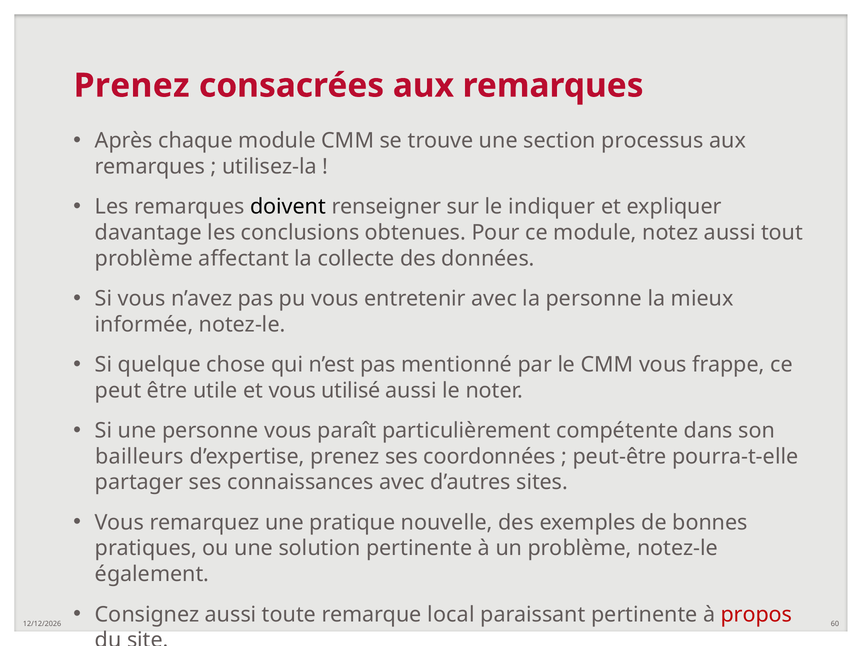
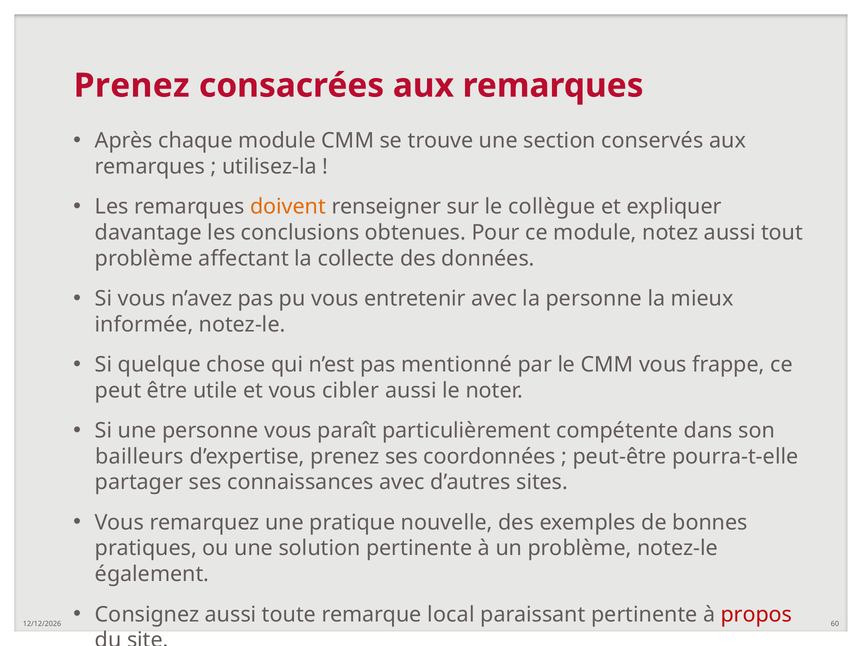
processus: processus -> conservés (652, 141)
doivent colour: black -> orange (288, 207)
indiquer: indiquer -> collègue (552, 207)
utilisé: utilisé -> cibler (351, 391)
